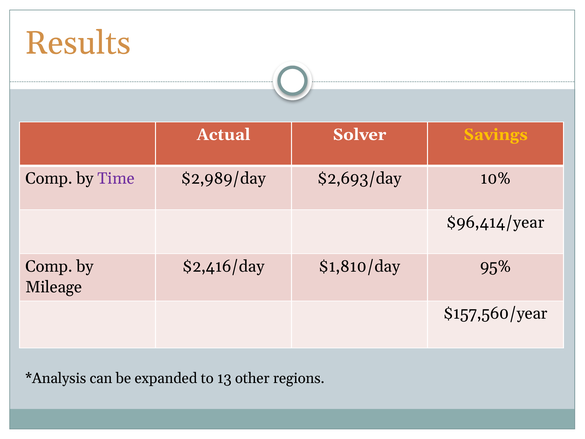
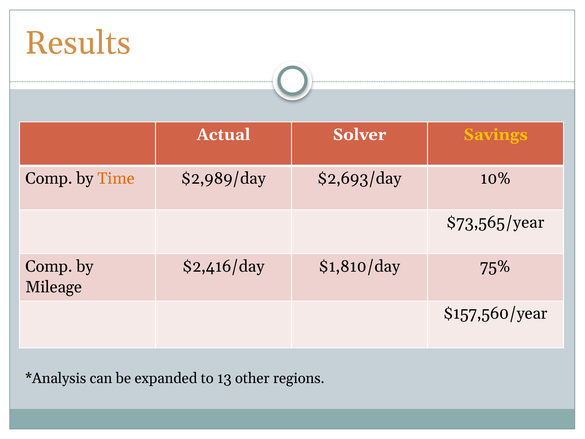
Time colour: purple -> orange (116, 178)
$96,414/year: $96,414/year -> $73,565/year (495, 222)
95%: 95% -> 75% (495, 266)
